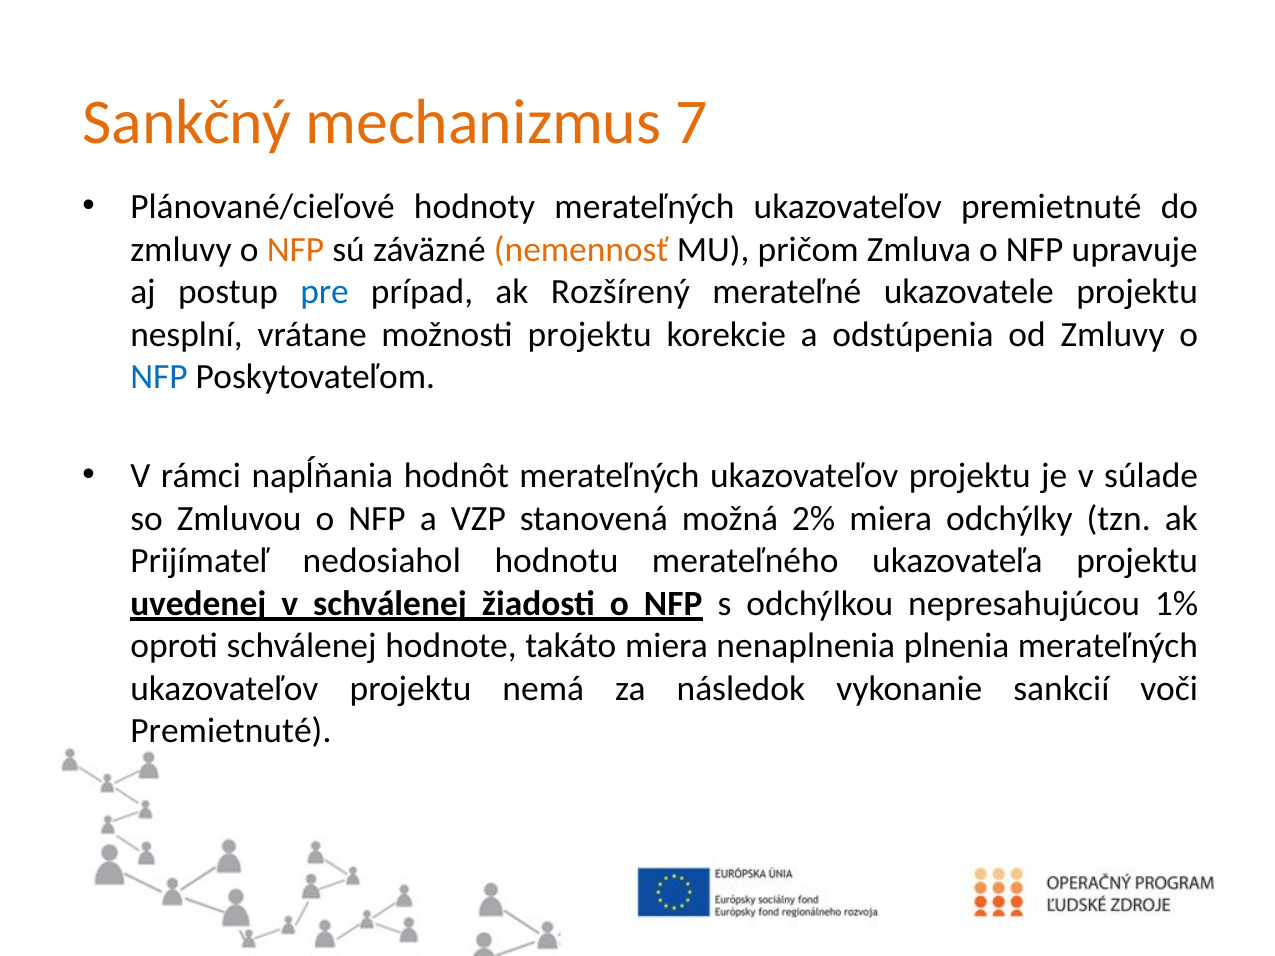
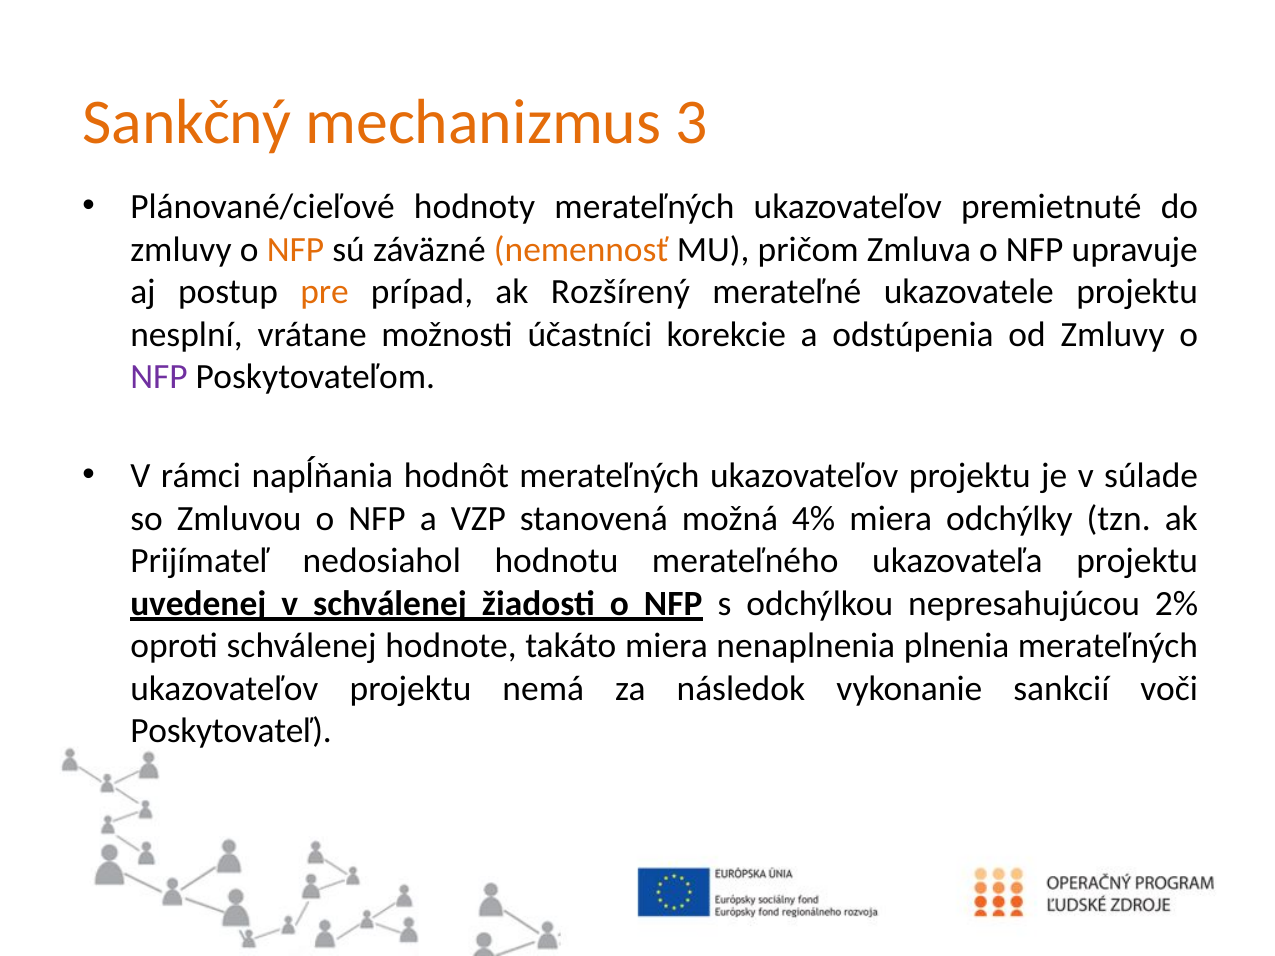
7: 7 -> 3 (692, 122)
pre colour: blue -> orange (325, 292)
možnosti projektu: projektu -> účastníci (590, 335)
NFP colour: blue -> purple (159, 377)
2%: 2% -> 4% (814, 519)
1%: 1% -> 2% (1177, 604)
Premietnuté: Premietnuté -> Poskytovateľ (231, 731)
